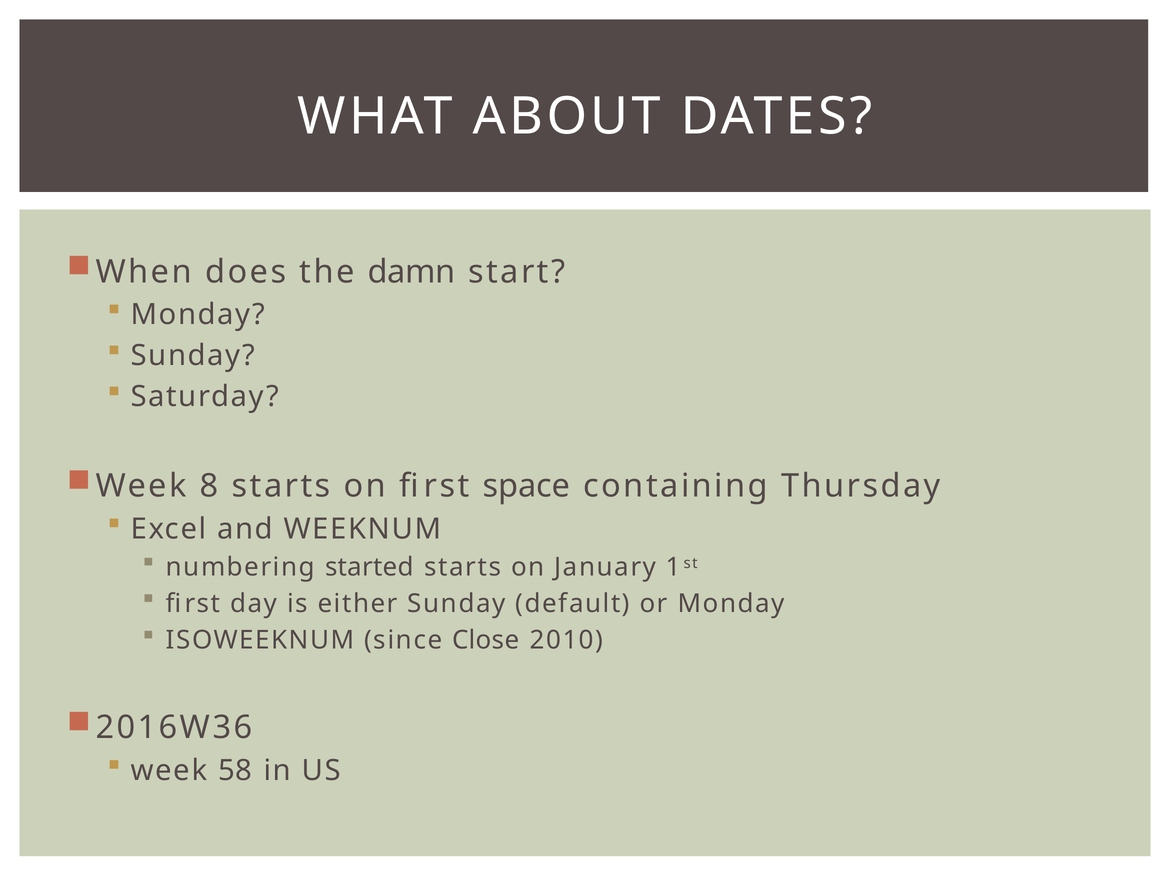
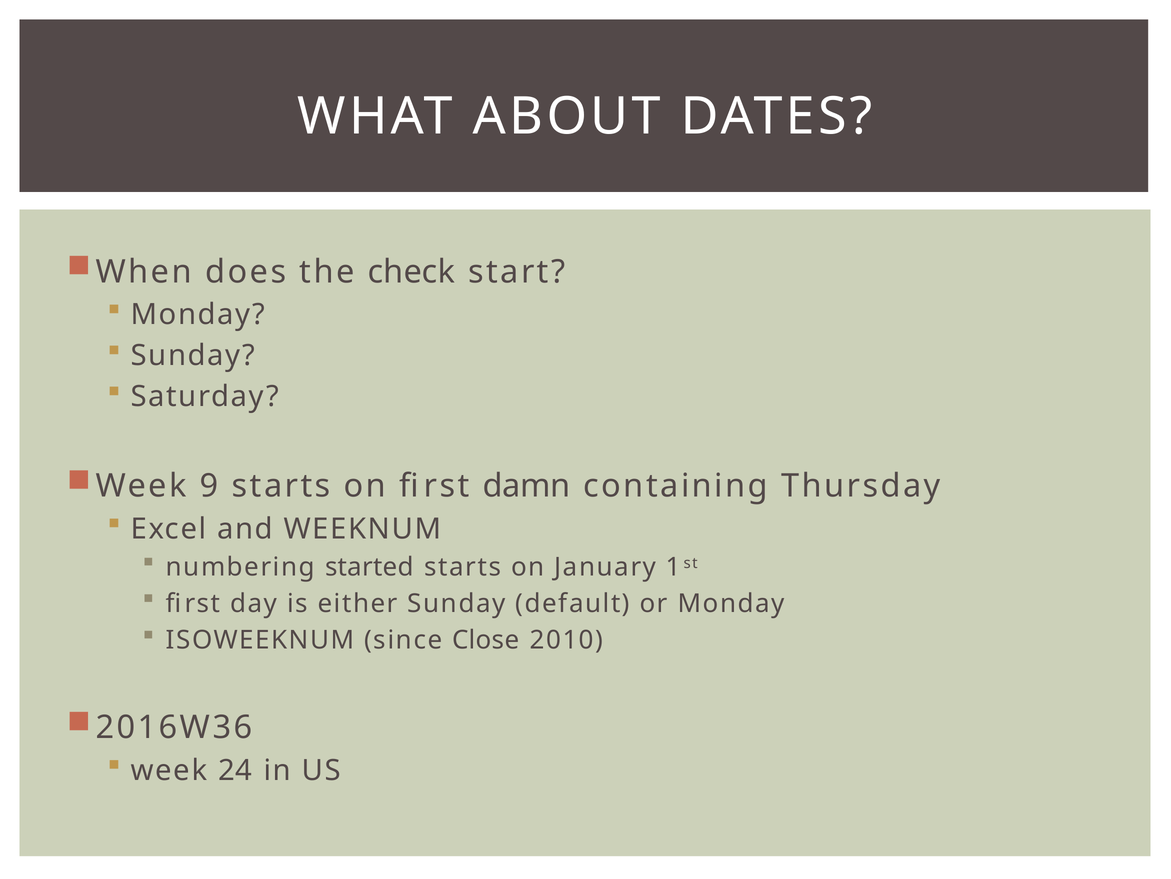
damn: damn -> check (411, 272)
8: 8 -> 9 (209, 486)
space: space -> damn (527, 486)
58: 58 -> 24 (235, 770)
